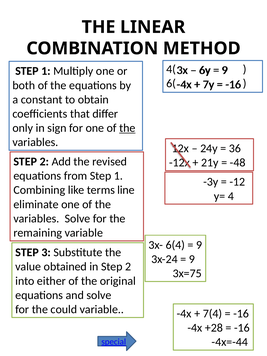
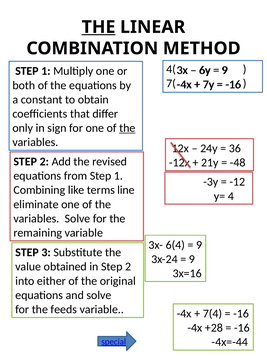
THE underline: none -> present (99, 27)
6(: 6( -> 7( (171, 83)
3x=75: 3x=75 -> 3x=16 (187, 273)
could: could -> feeds (64, 309)
